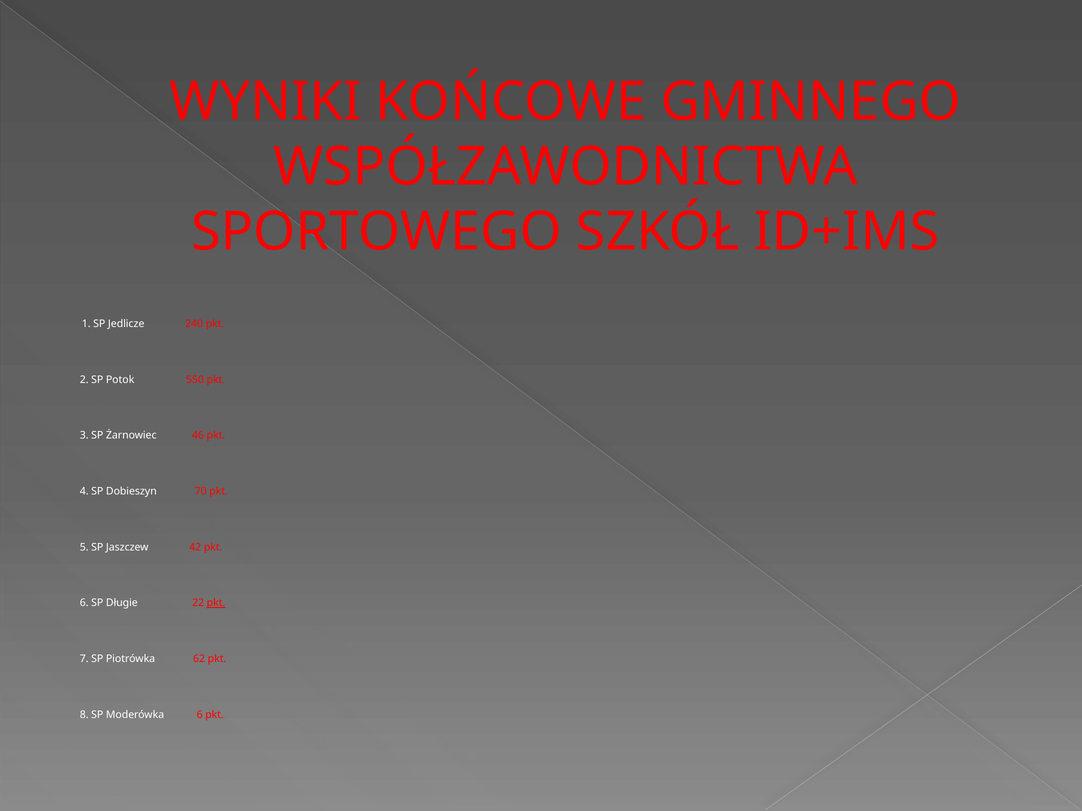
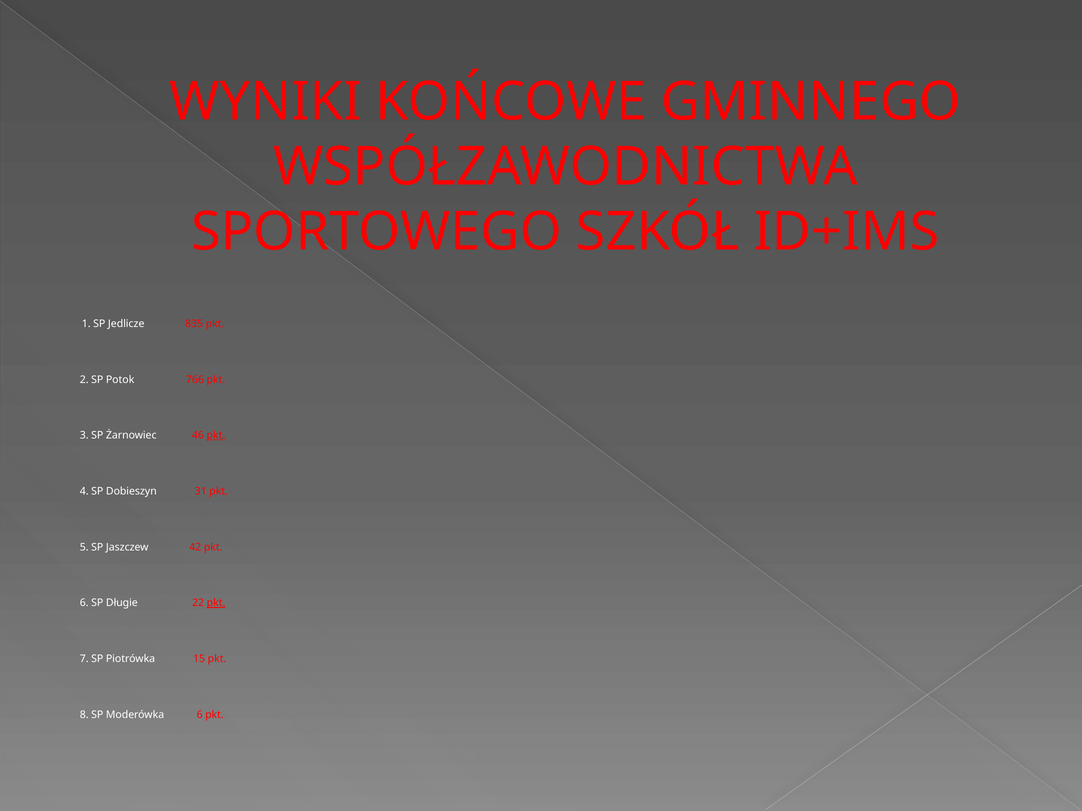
240: 240 -> 835 (194, 324)
550: 550 -> 766 (195, 380)
pkt underline: none -> present (216, 436)
70: 70 -> 31 (201, 492)
62: 62 -> 15 (199, 659)
